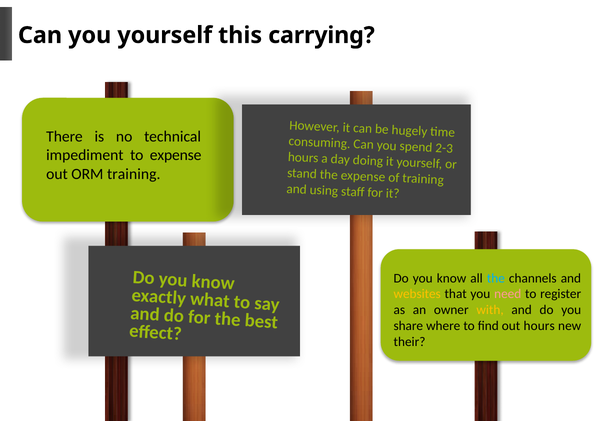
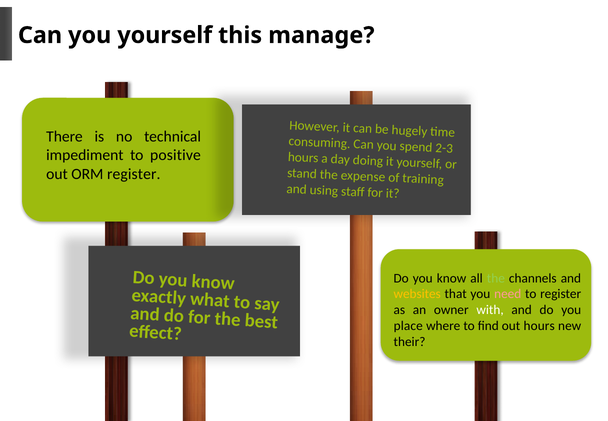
carrying: carrying -> manage (321, 35)
to expense: expense -> positive (175, 155)
ORM training: training -> register (134, 174)
the colour: light blue -> light green (496, 278)
with colour: yellow -> white (490, 310)
share: share -> place (408, 326)
